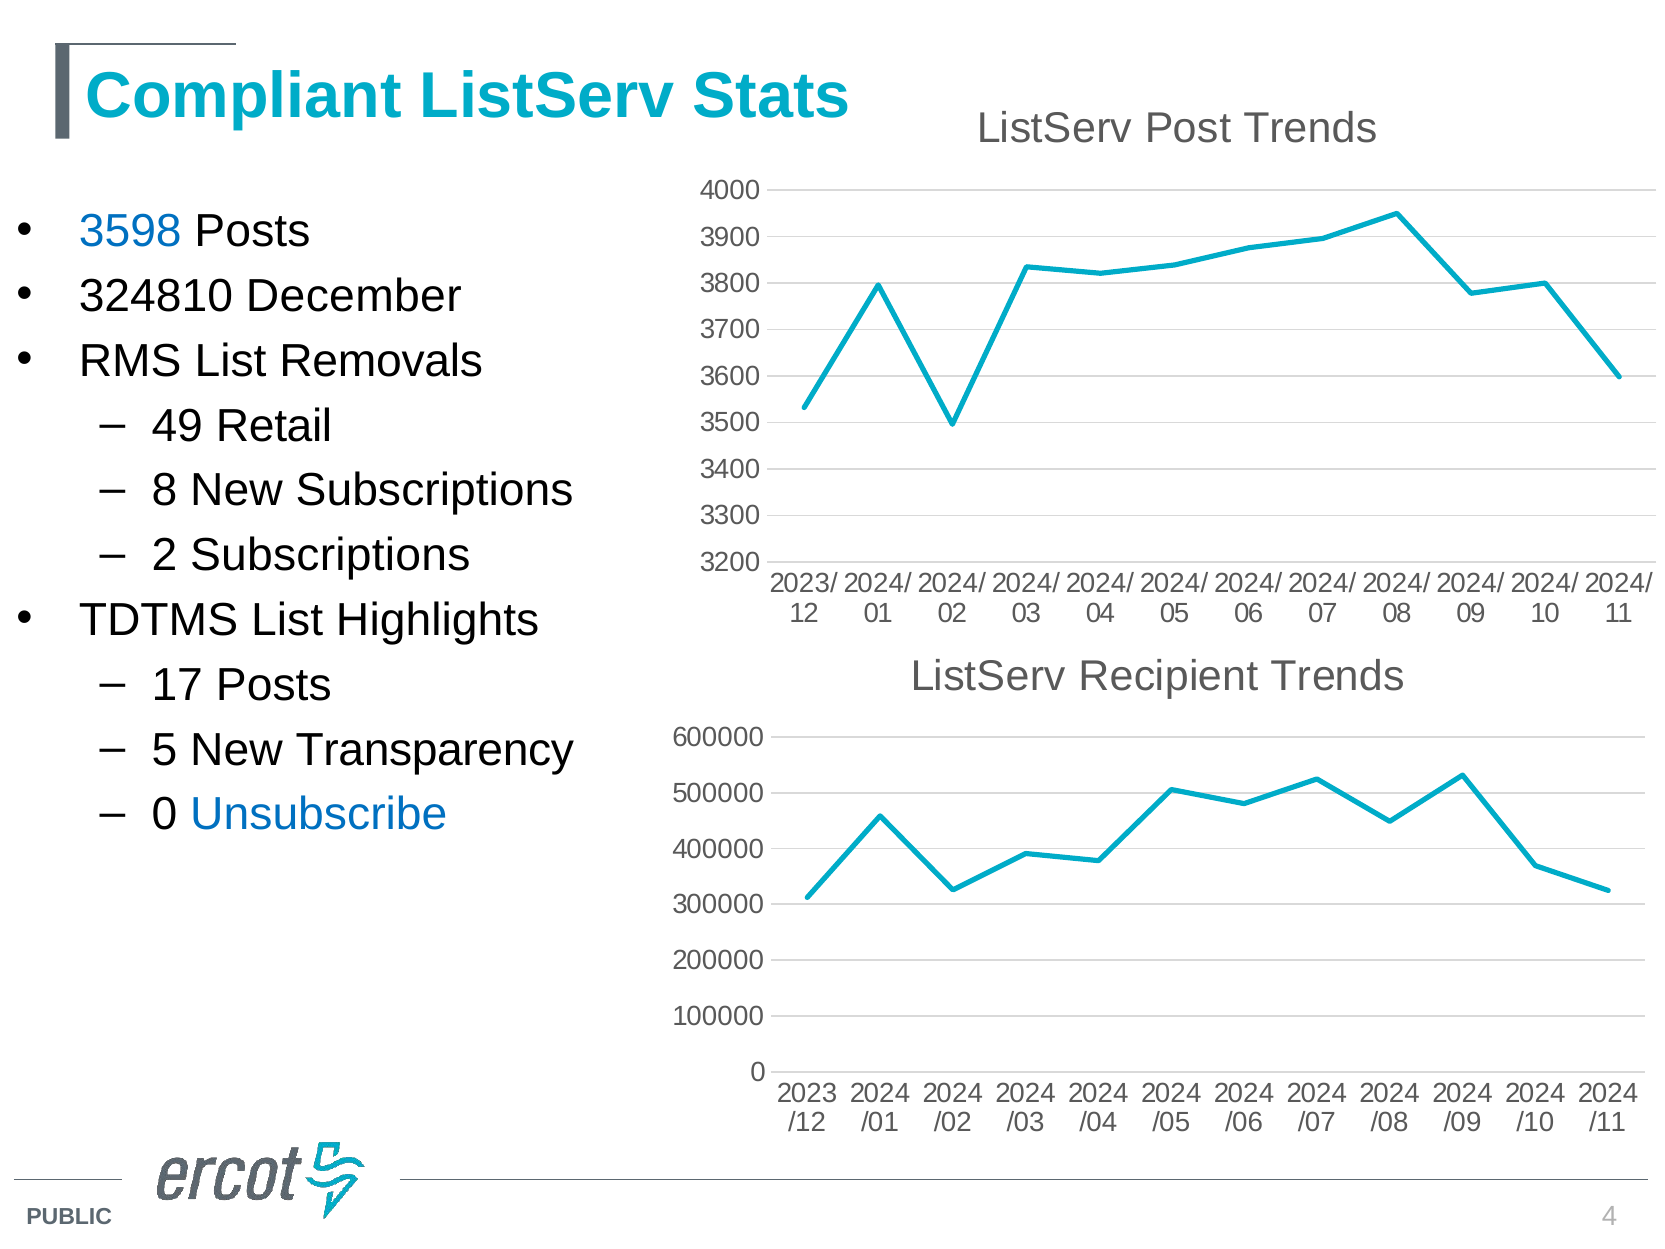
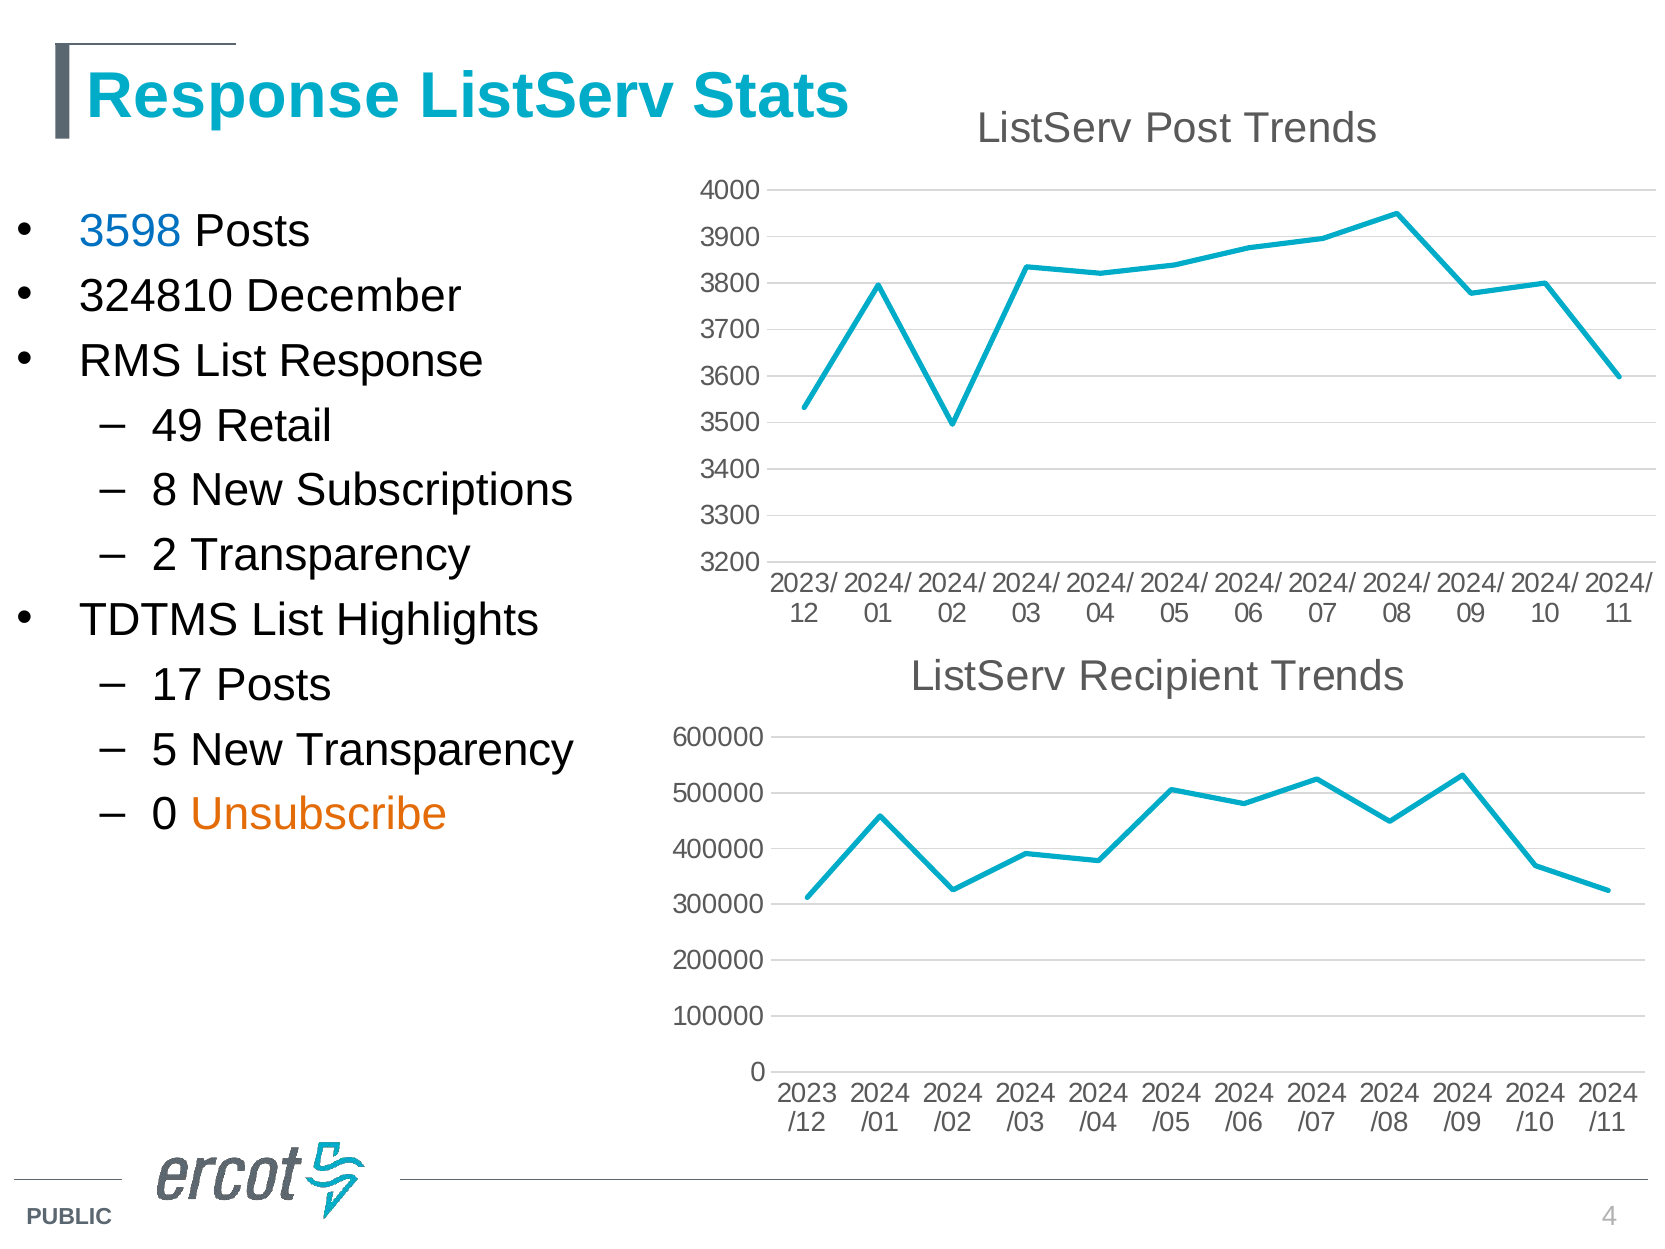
Compliant: Compliant -> Response (243, 96)
List Removals: Removals -> Response (381, 361)
2 Subscriptions: Subscriptions -> Transparency (331, 555)
Unsubscribe colour: blue -> orange (319, 814)
